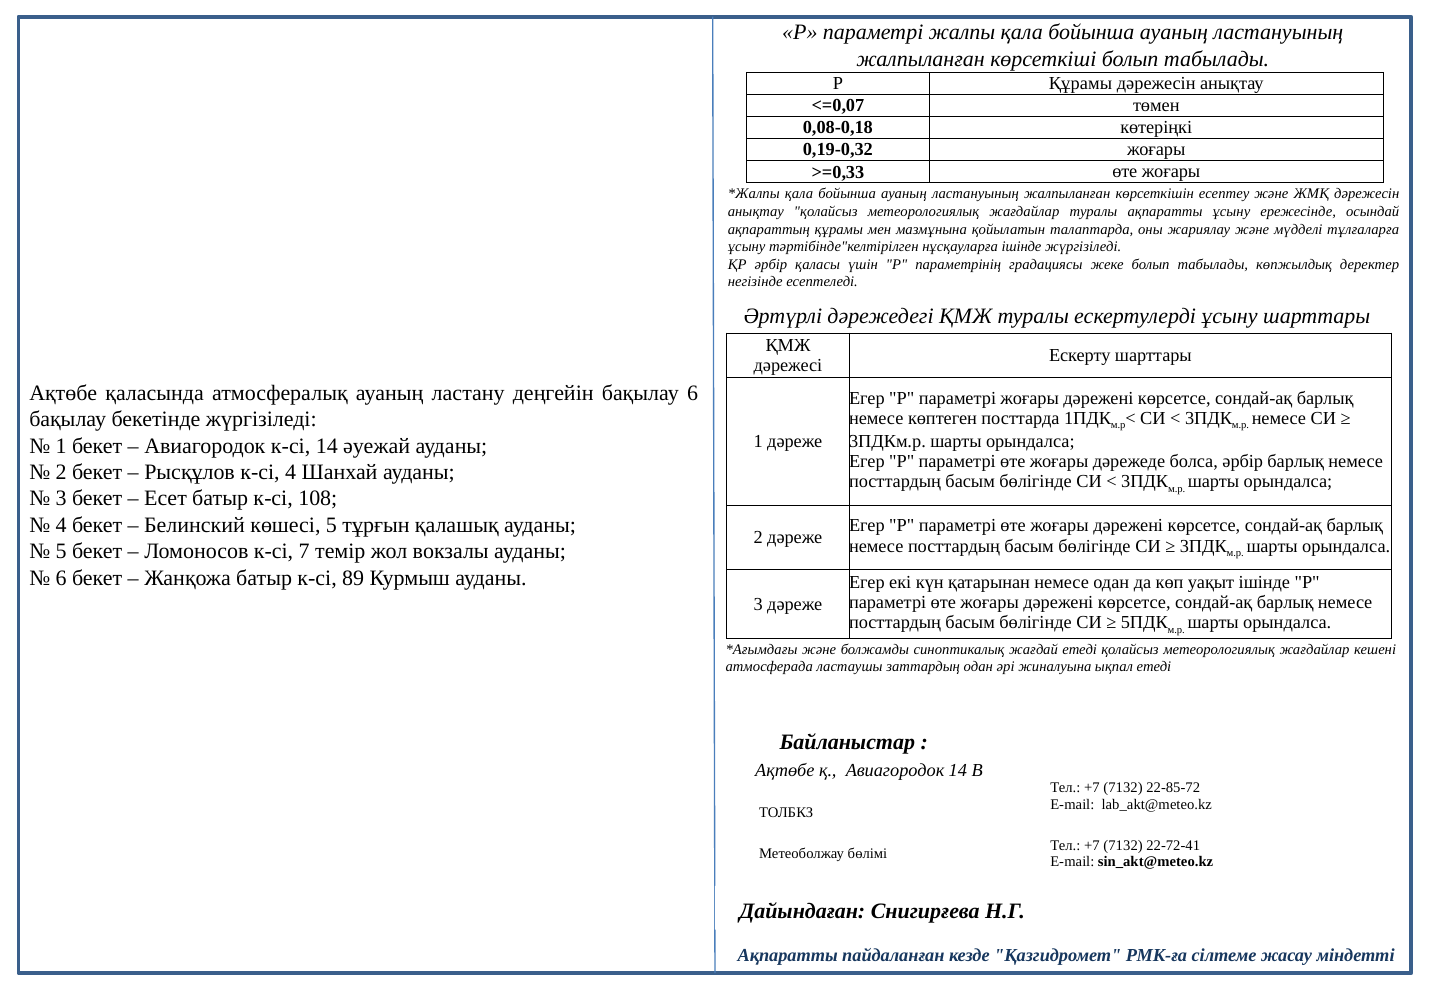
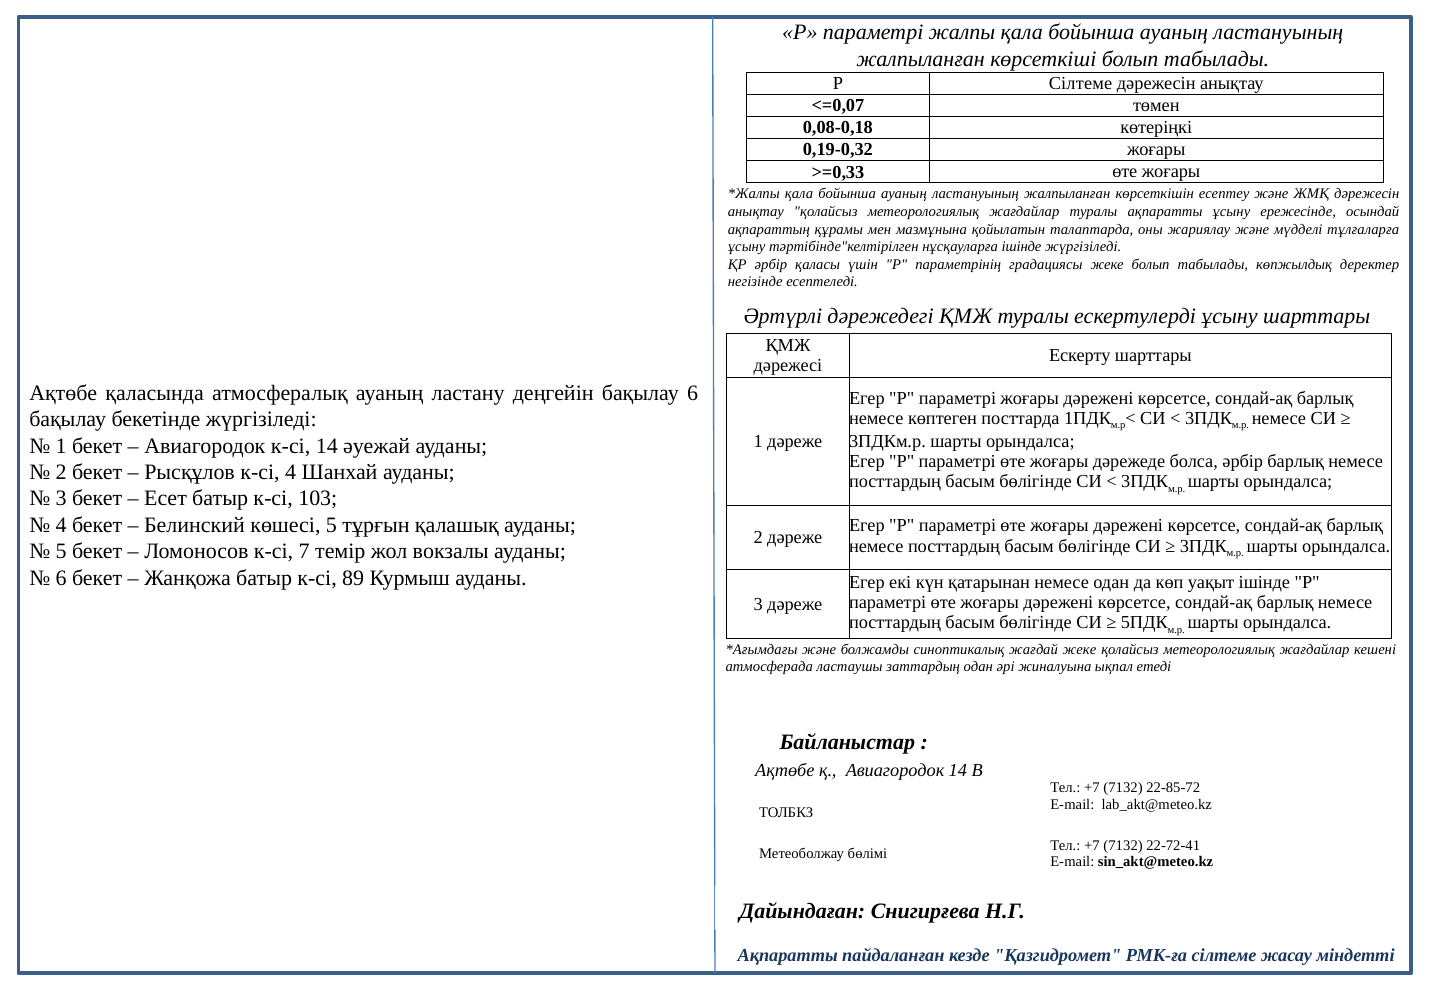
Р Құрамы: Құрамы -> Сілтеме (1081, 83)
108: 108 -> 103 (318, 499)
жағдай етеді: етеді -> жеке (1080, 649)
